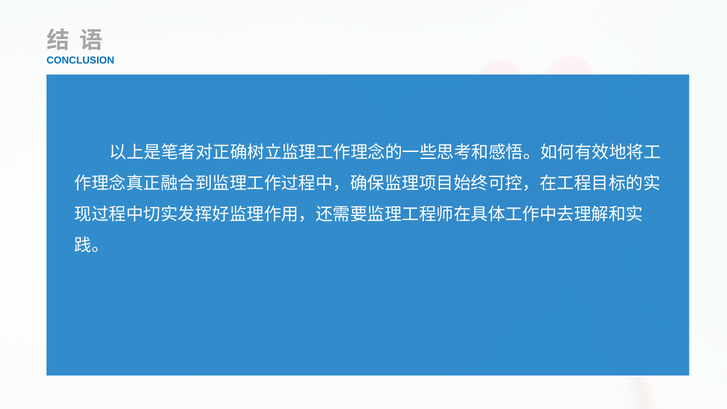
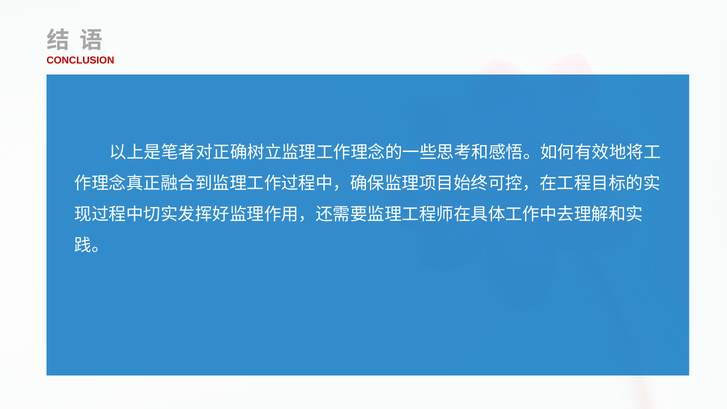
CONCLUSION colour: blue -> red (80, 61)
